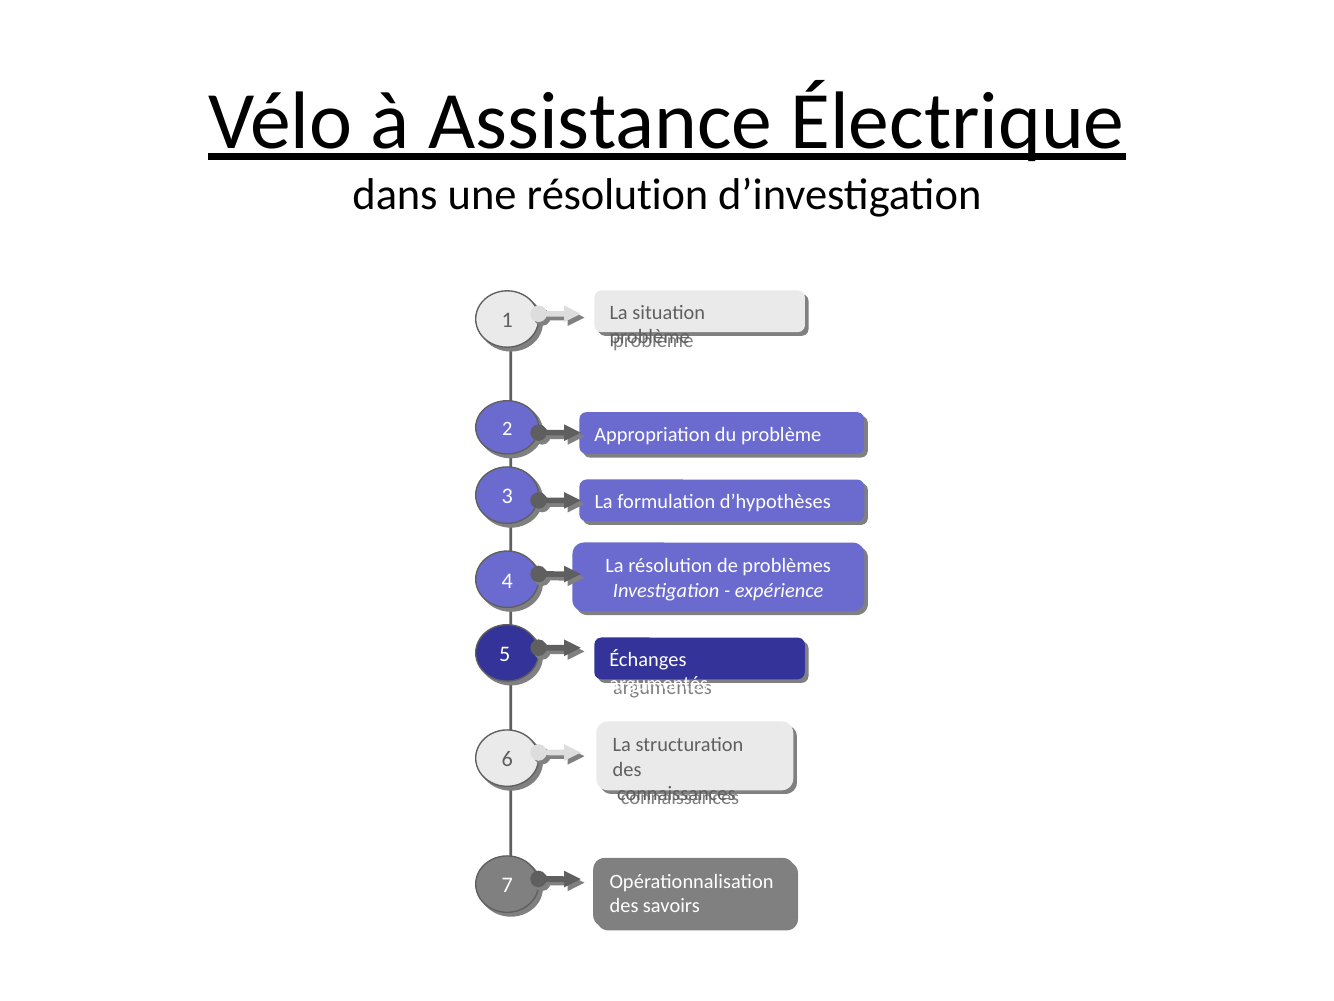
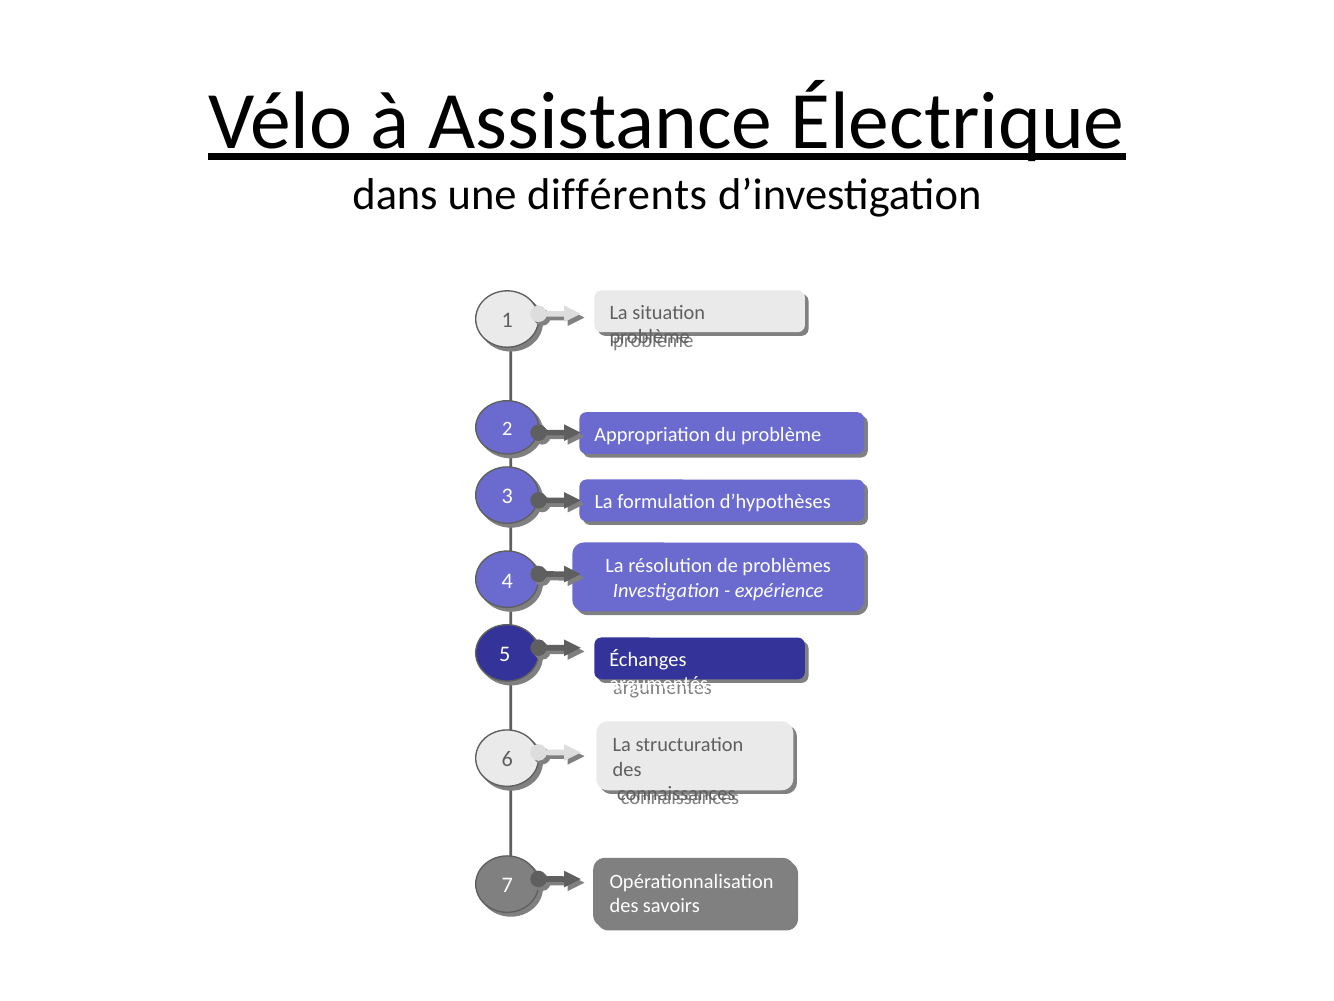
une résolution: résolution -> différents (617, 194)
